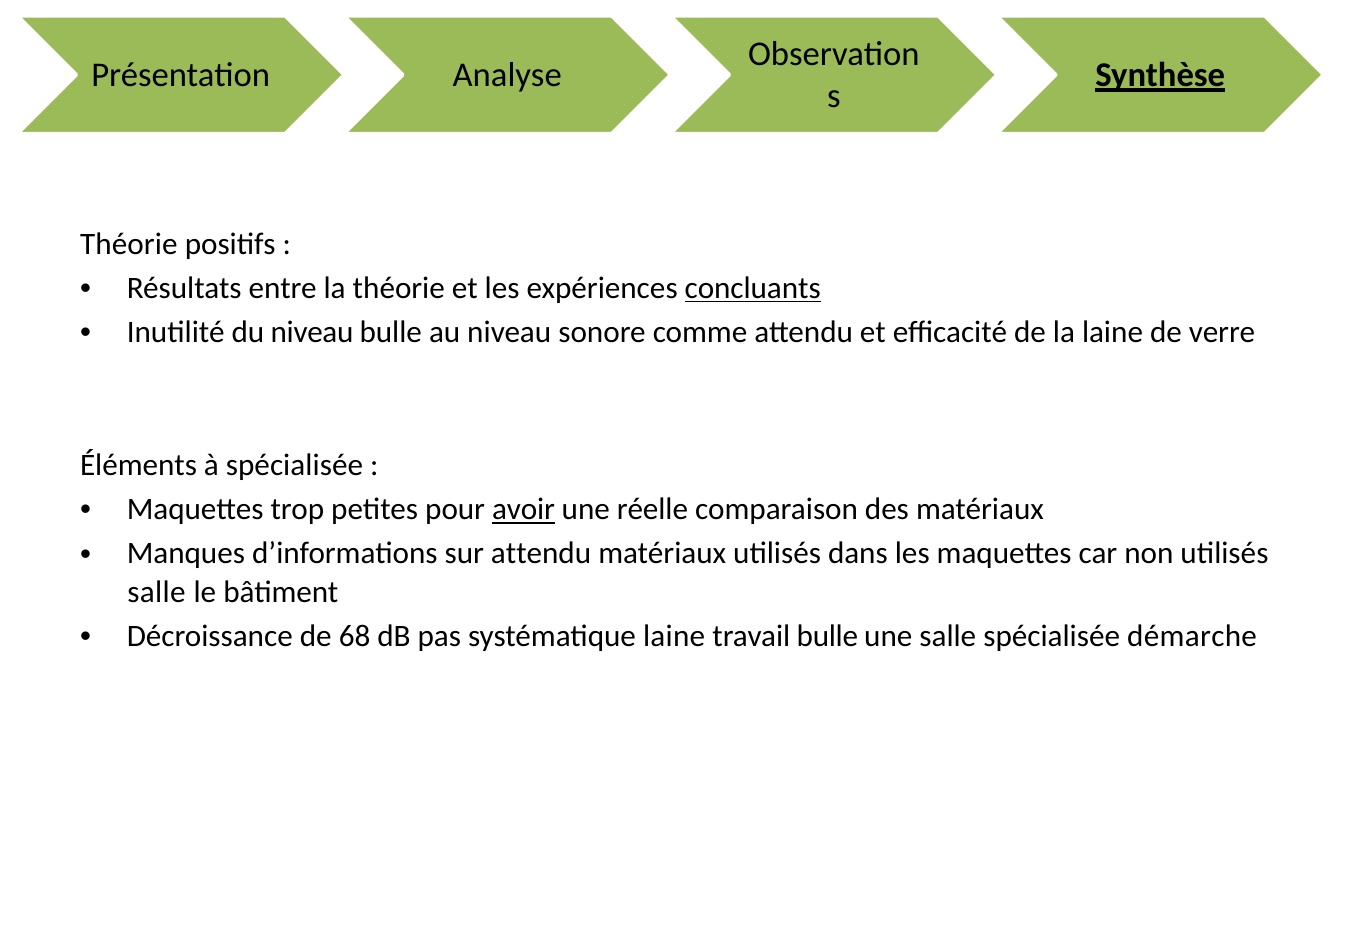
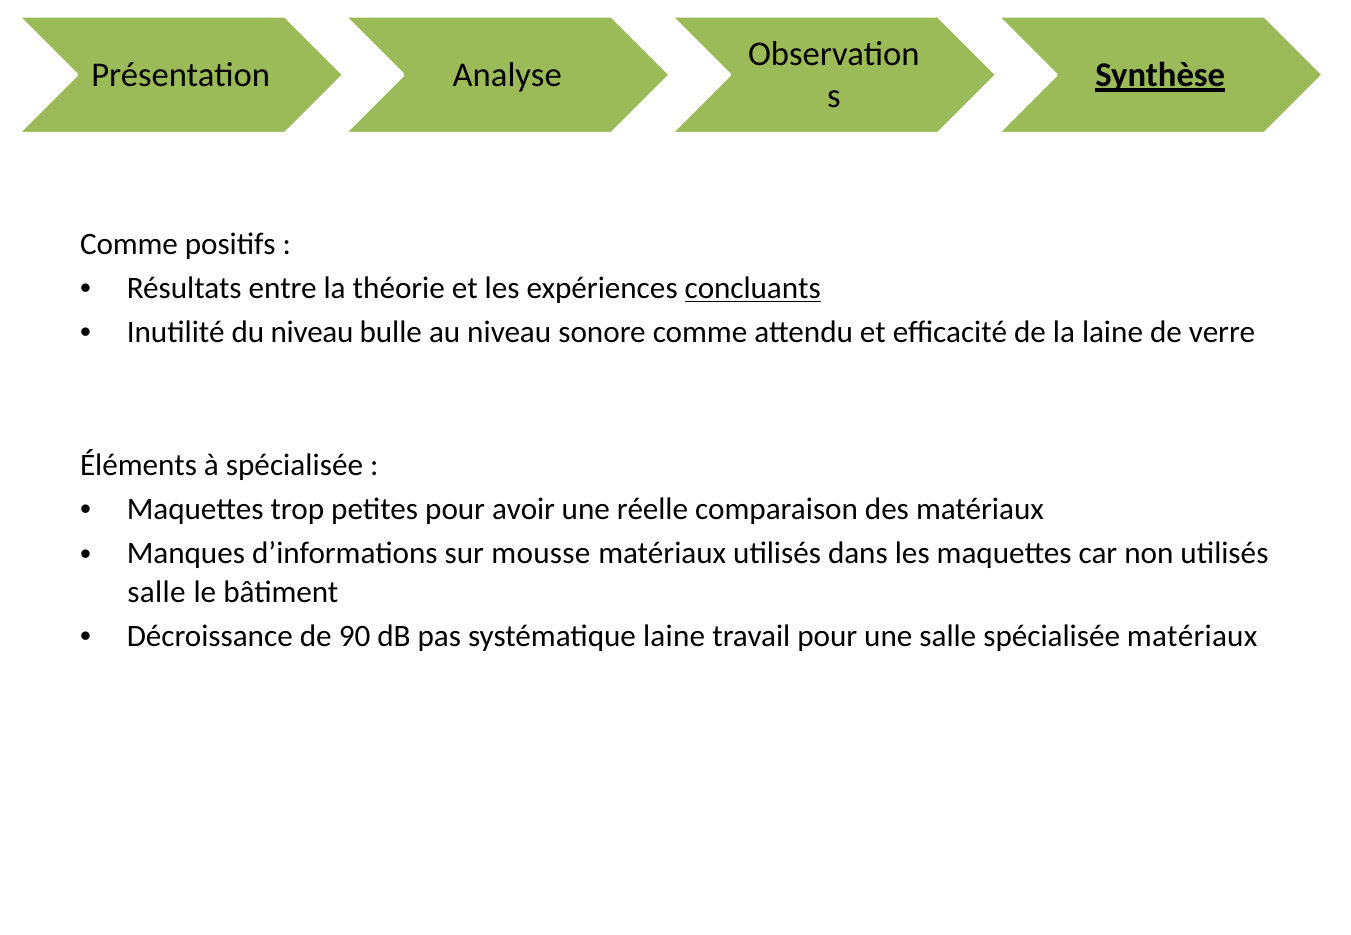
Théorie: Théorie -> Comme (129, 244)
avoir underline: present -> none (524, 510)
sur attendu: attendu -> mousse (541, 554)
68: 68 -> 90 (355, 636)
travail bulle: bulle -> pour (827, 636)
spécialisée démarche: démarche -> matériaux (1192, 636)
